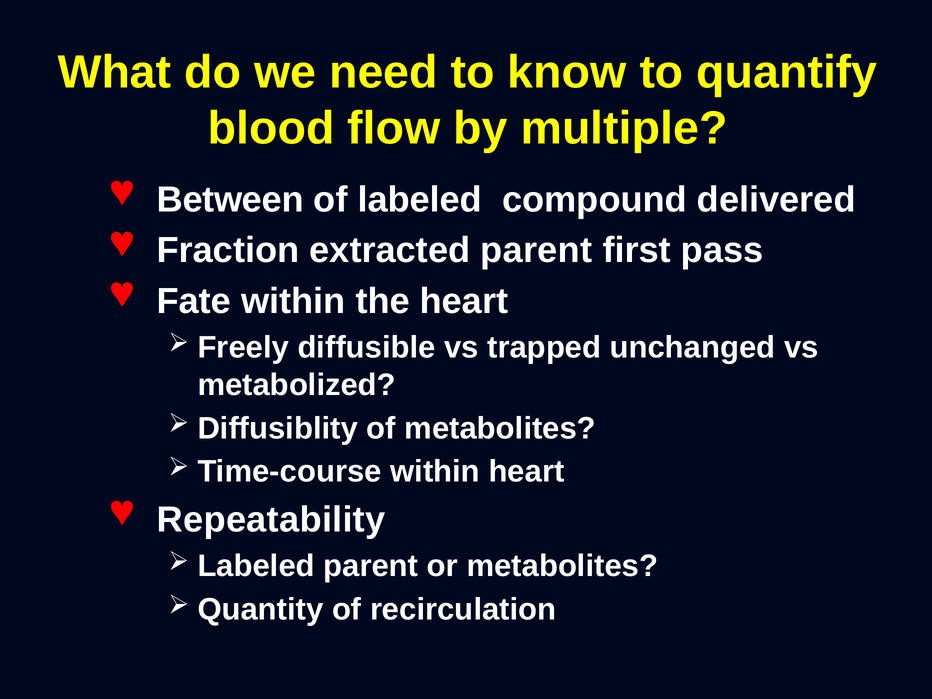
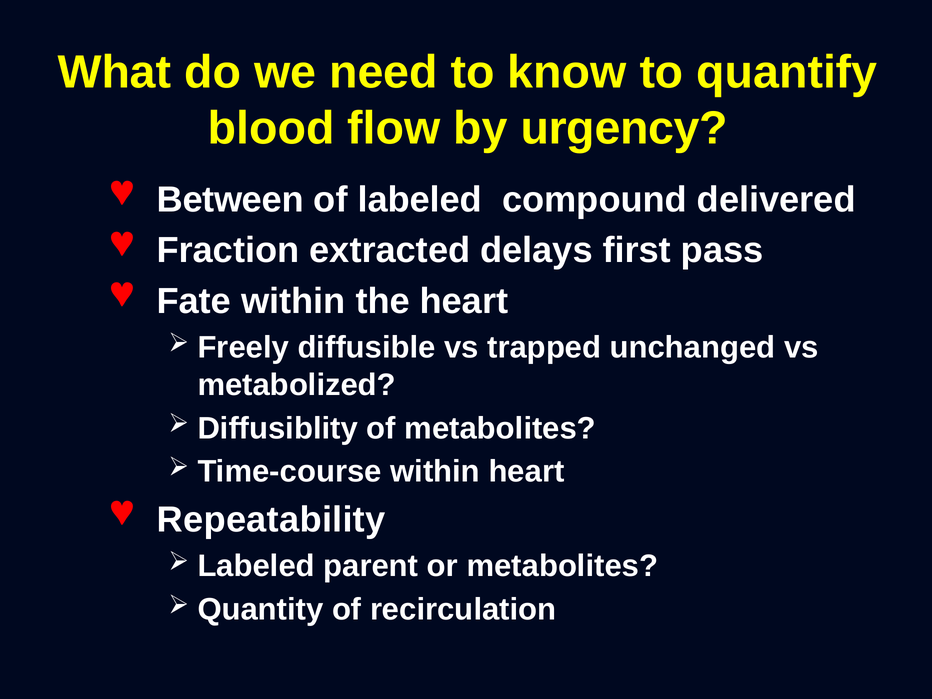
multiple: multiple -> urgency (624, 128)
extracted parent: parent -> delays (536, 250)
